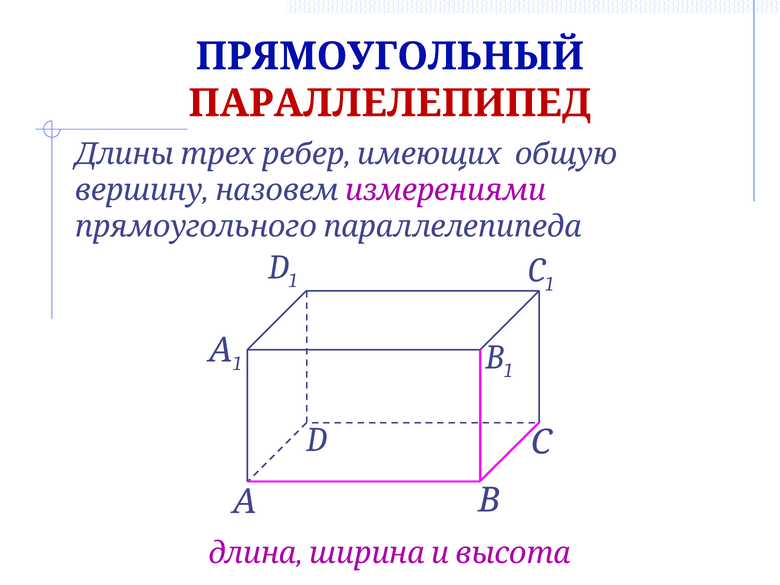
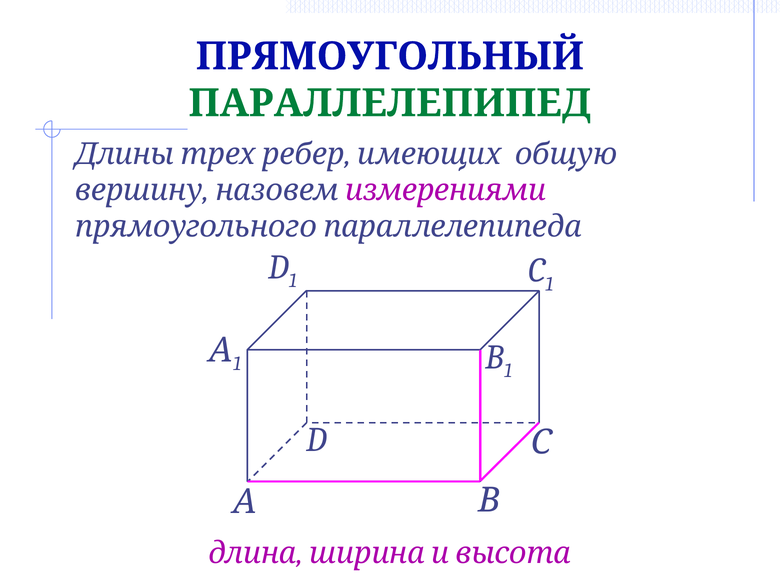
ПАРАЛЛЕЛЕПИПЕД colour: red -> green (390, 103)
